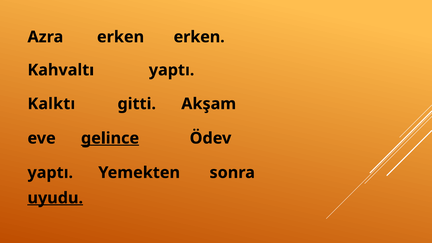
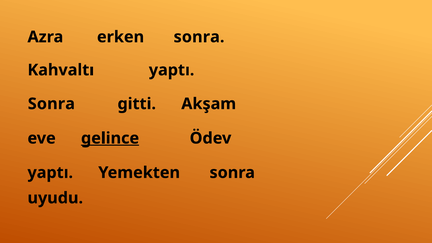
erken erken: erken -> sonra (199, 37)
Kalktı: Kalktı -> Sonra (51, 104)
uyudu underline: present -> none (55, 198)
